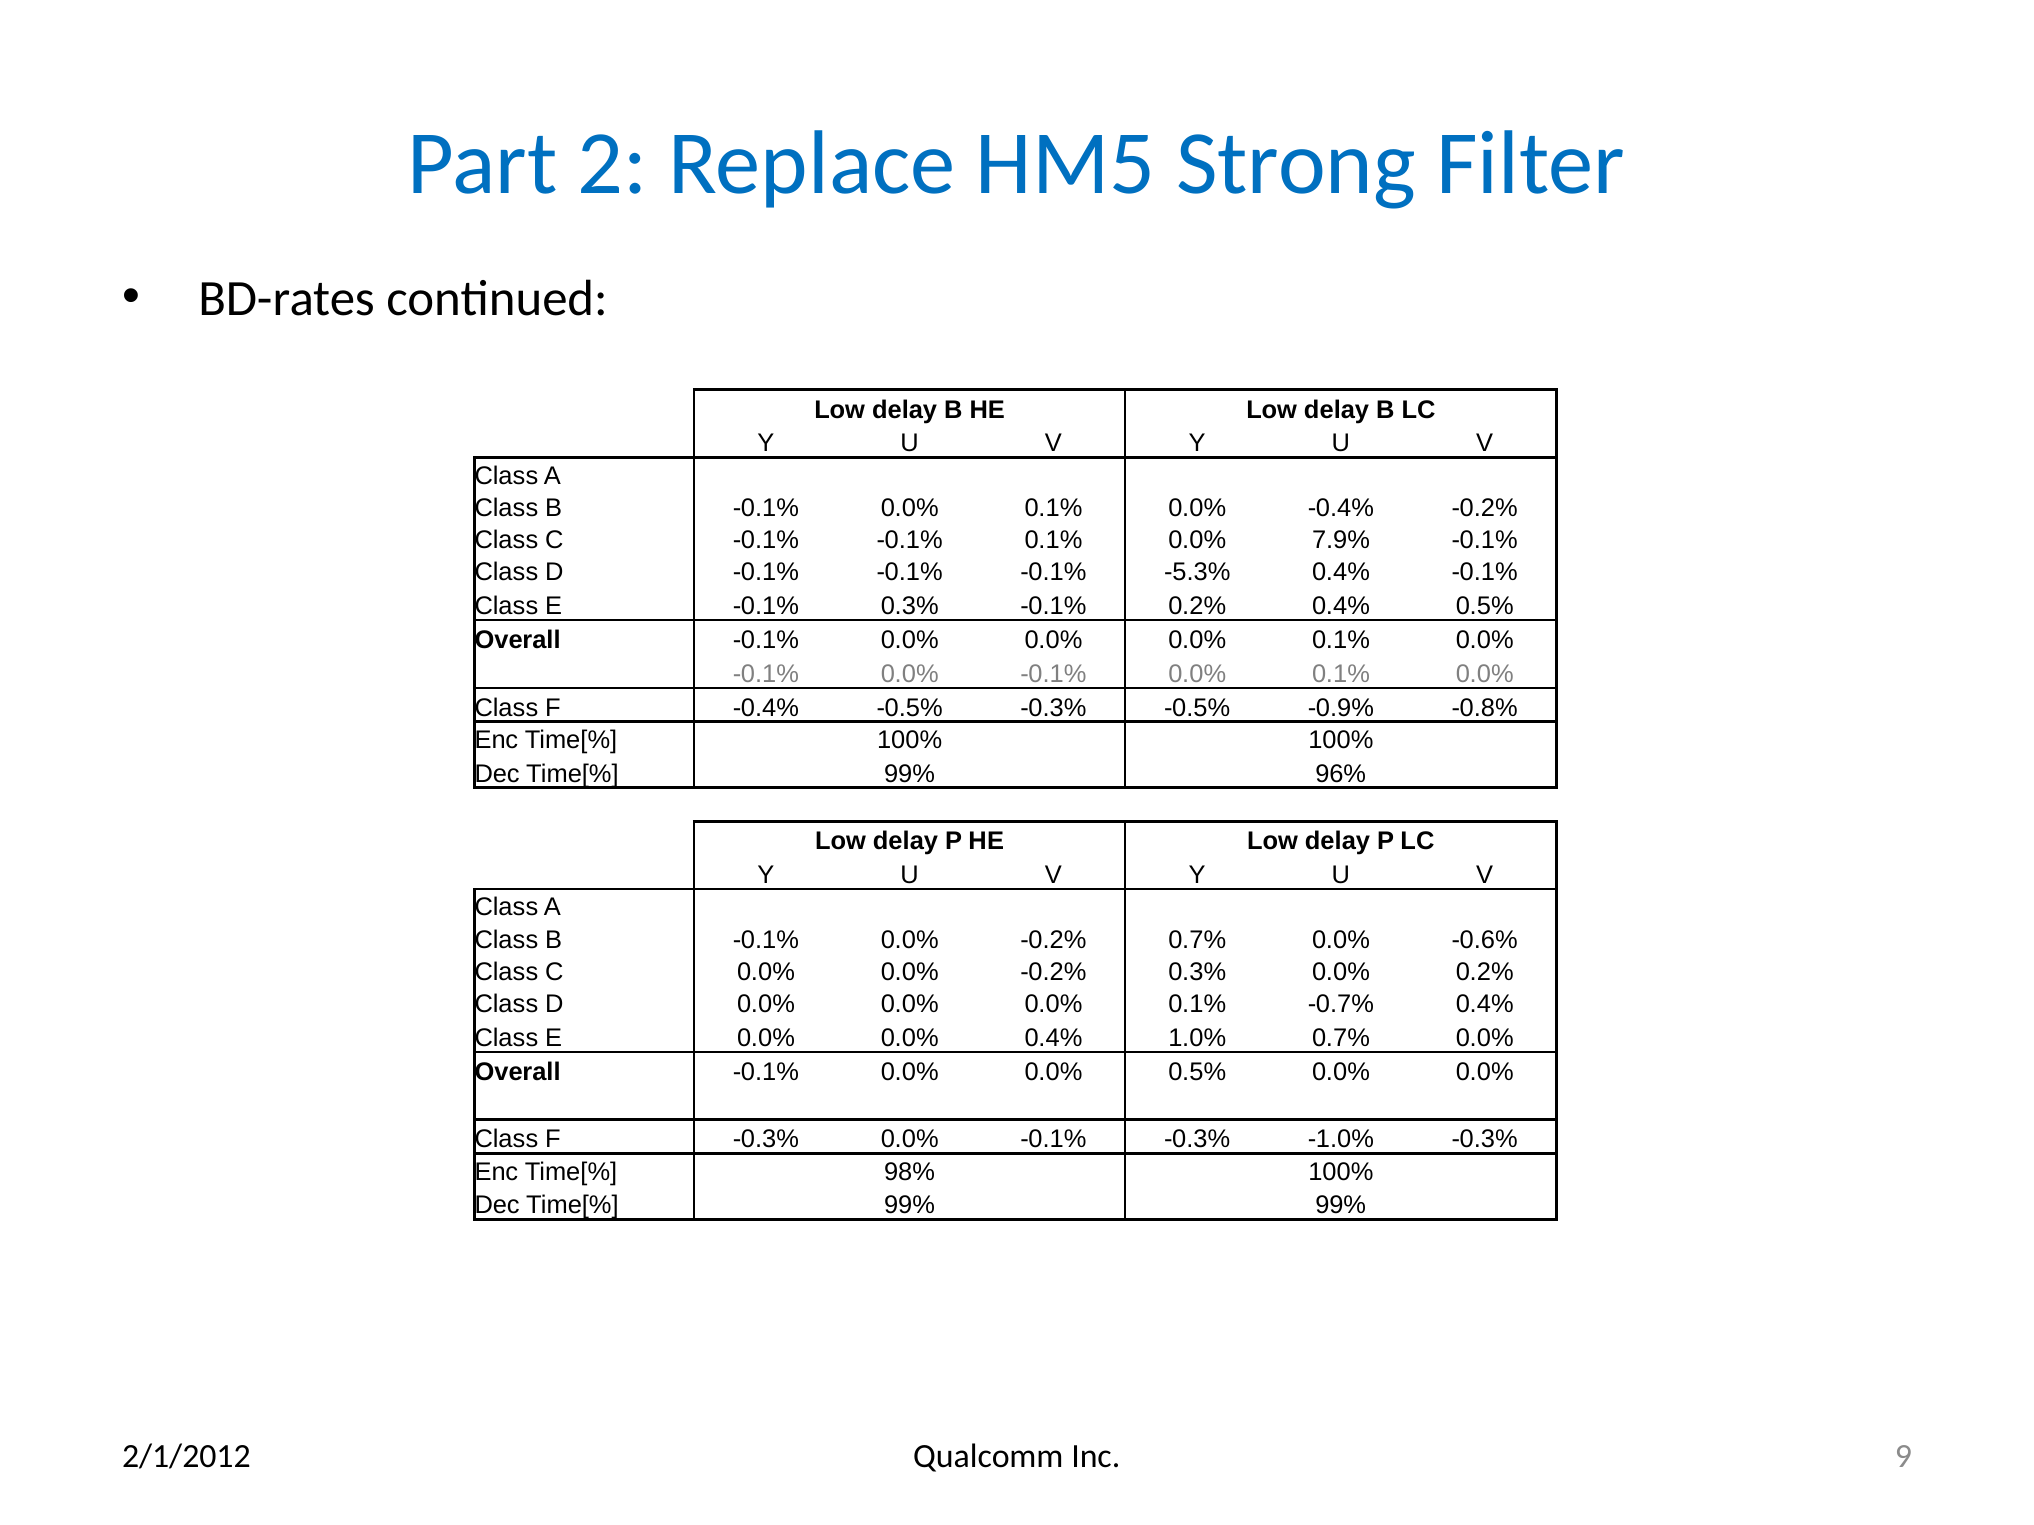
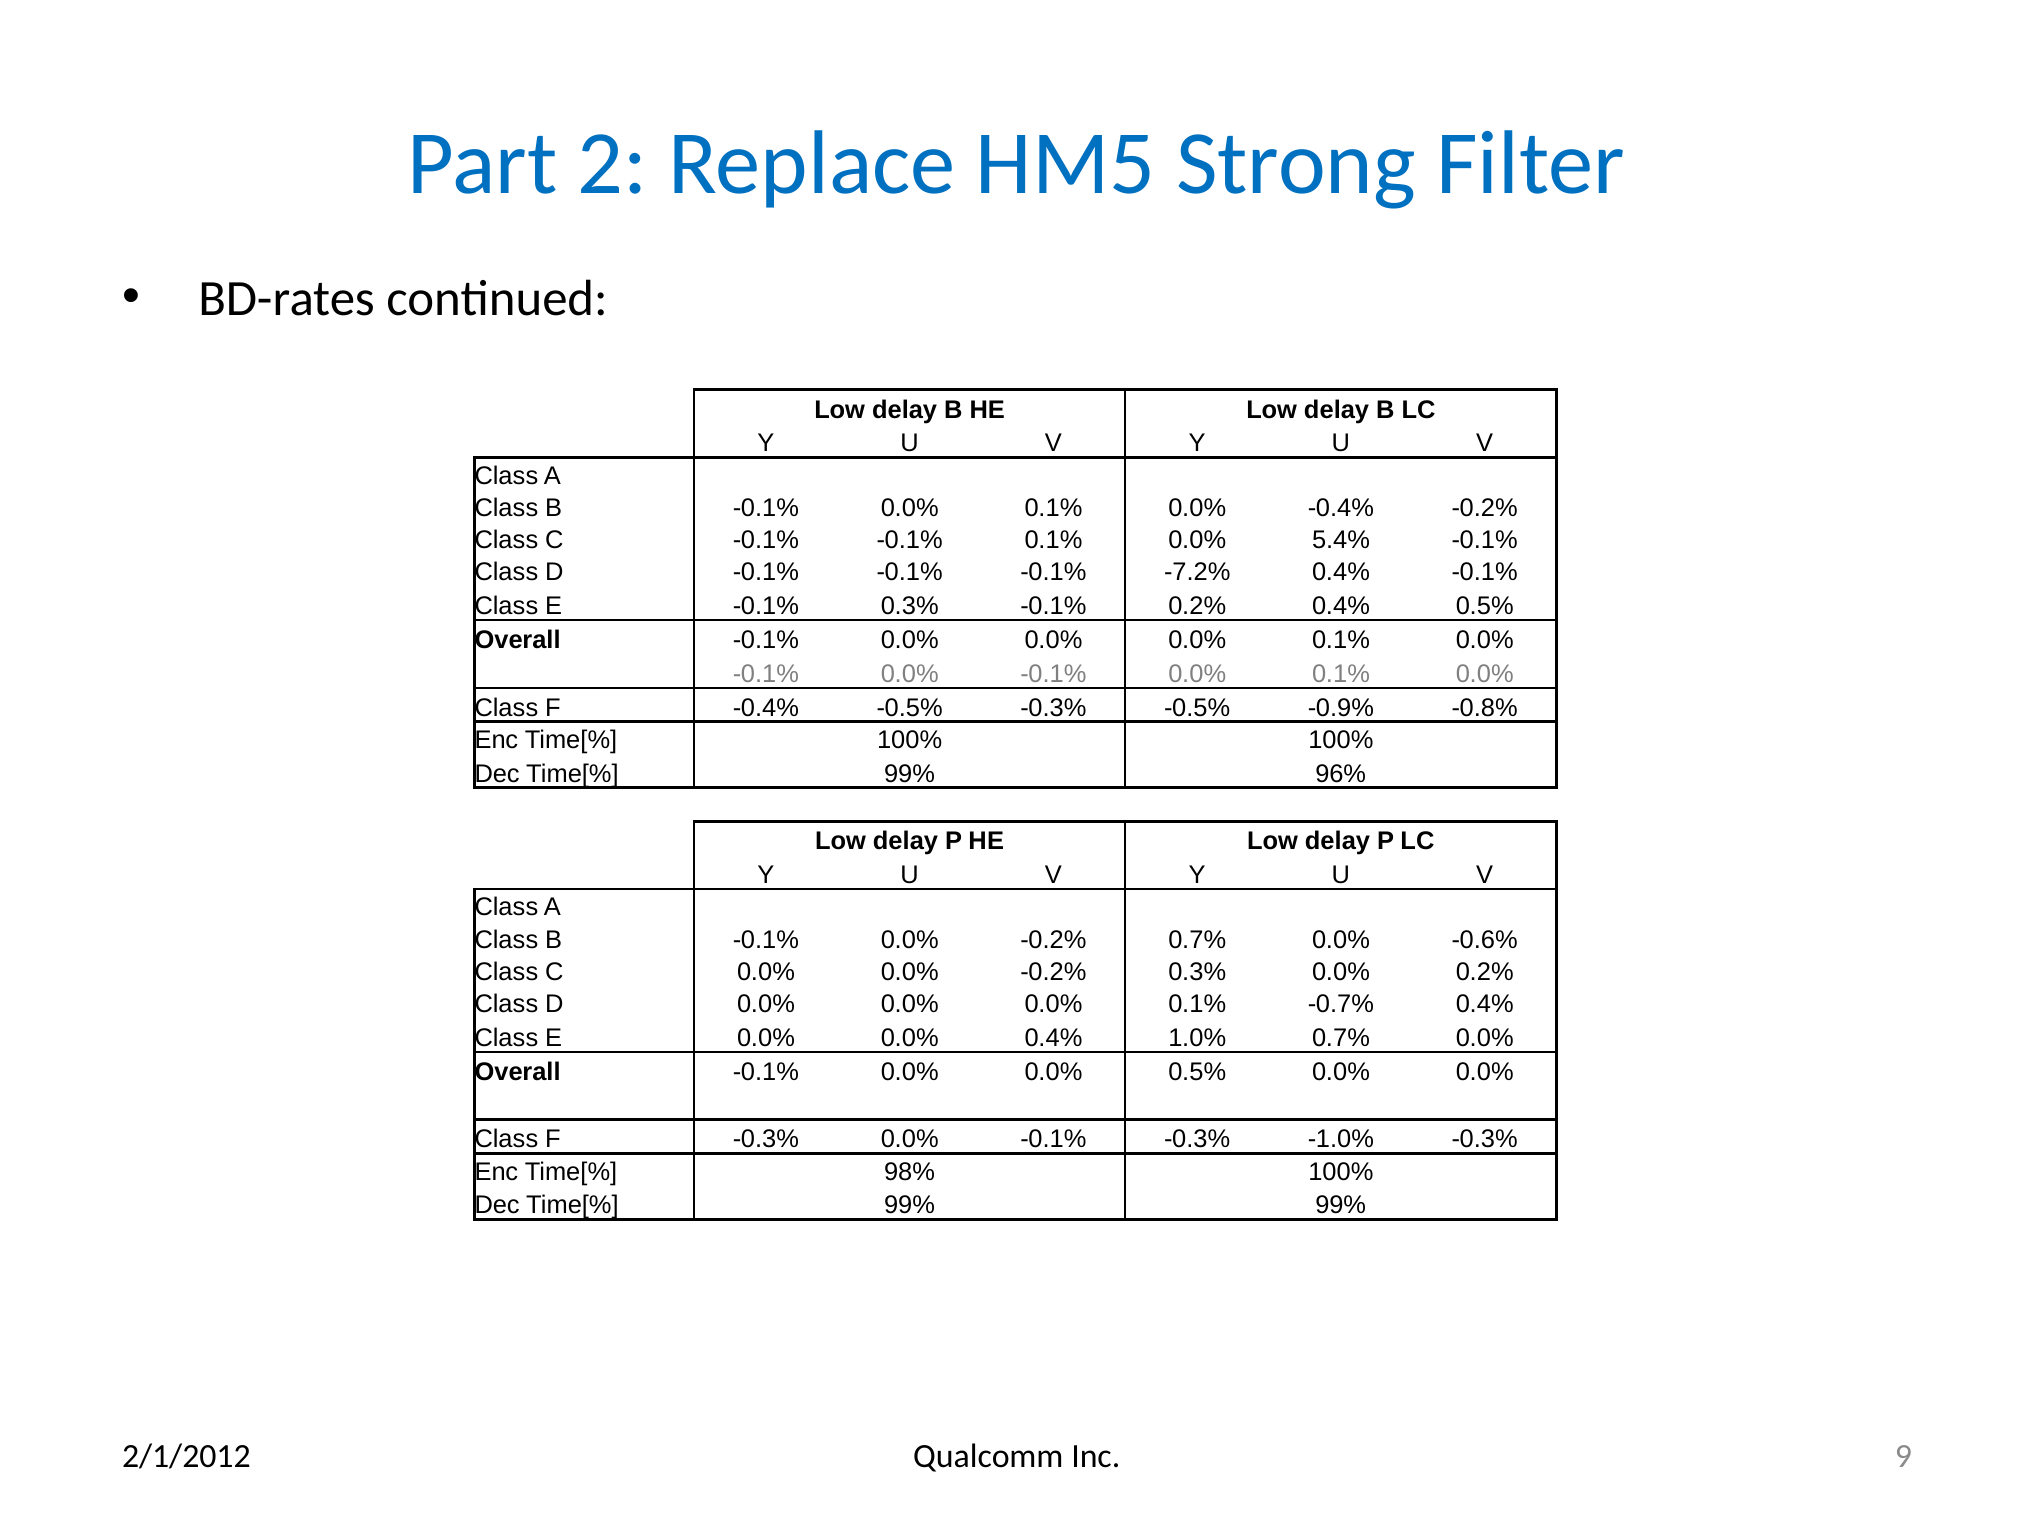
7.9%: 7.9% -> 5.4% (1341, 540)
-5.3%: -5.3% -> -7.2% (1197, 572)
